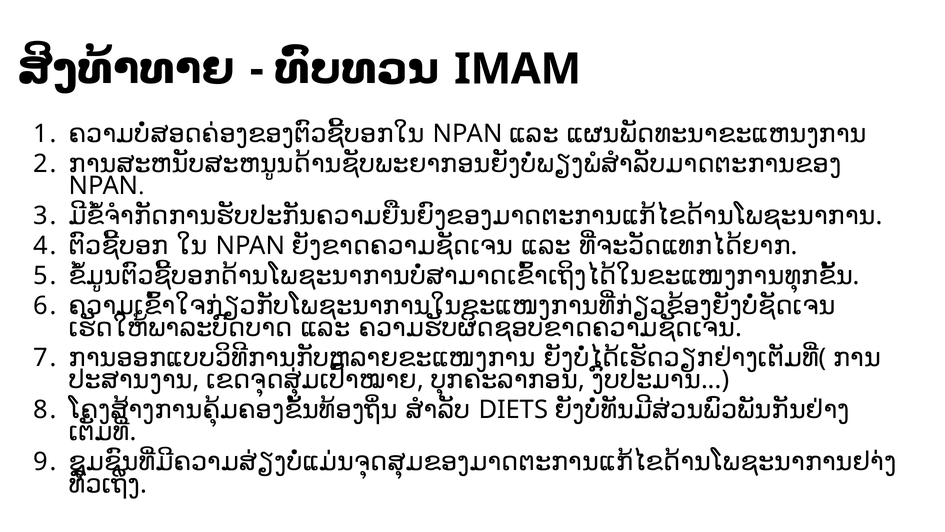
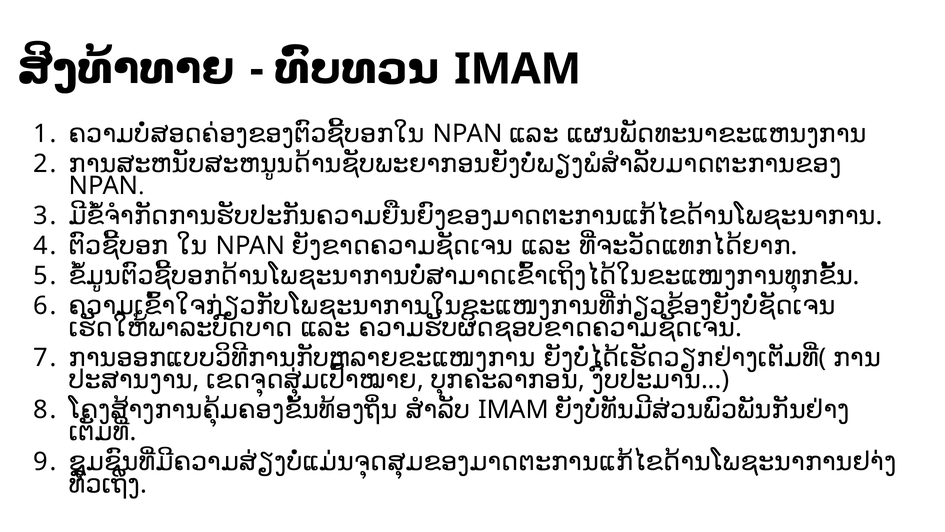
DIETS: DIETS -> IMAM (513, 410)
